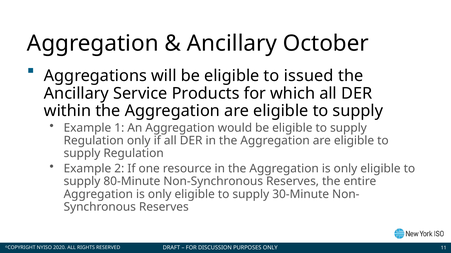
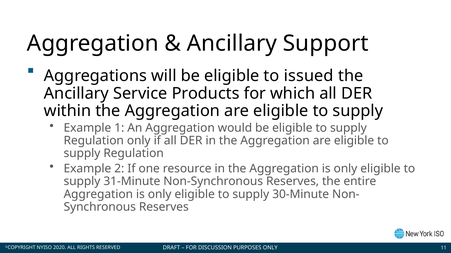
October: October -> Support (326, 43)
80-Minute: 80-Minute -> 31-Minute (132, 182)
